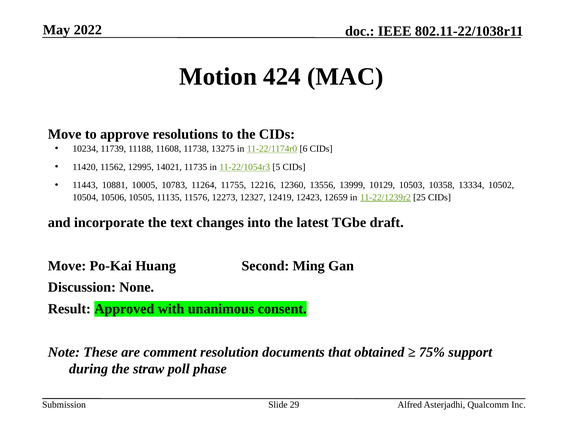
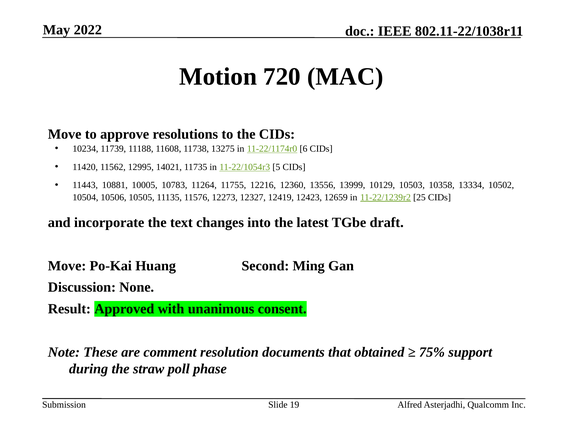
424: 424 -> 720 (282, 77)
29: 29 -> 19 (295, 405)
